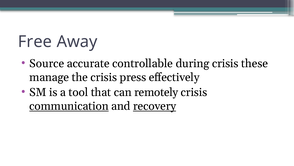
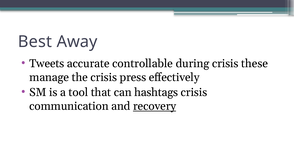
Free: Free -> Best (35, 42)
Source: Source -> Tweets (47, 63)
remotely: remotely -> hashtags (156, 92)
communication underline: present -> none (69, 106)
